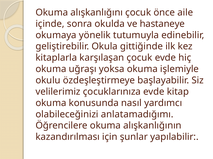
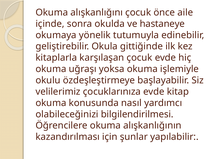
anlatamadığımı: anlatamadığımı -> bilgilendirilmesi (137, 115)
